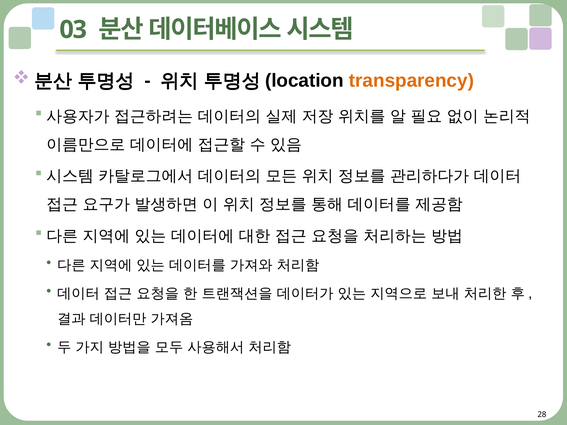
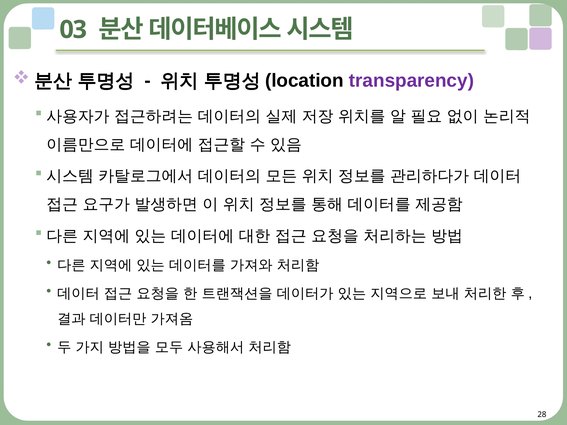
transparency colour: orange -> purple (411, 81)
